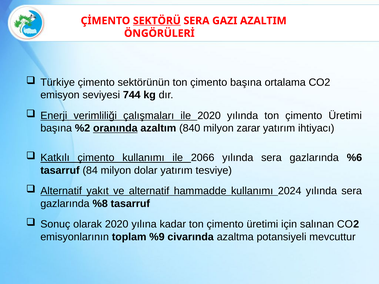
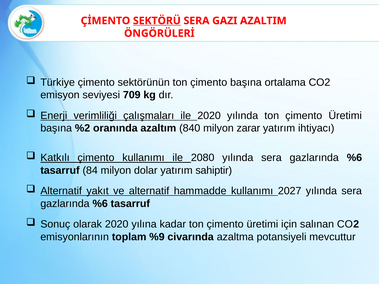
744: 744 -> 709 (132, 95)
oranında underline: present -> none (115, 128)
2066: 2066 -> 2080 (203, 158)
tesviye: tesviye -> sahiptir (214, 170)
2024: 2024 -> 2027 (290, 191)
%8: %8 -> %6 (100, 204)
